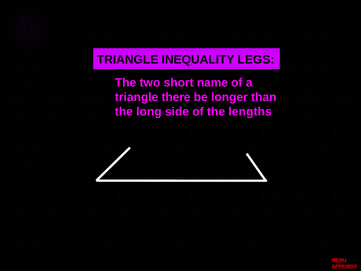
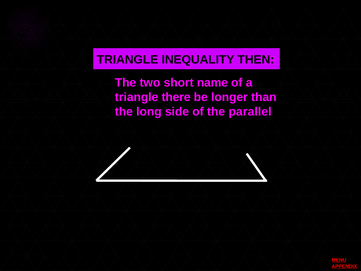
LEGS: LEGS -> THEN (256, 60)
lengths: lengths -> parallel (250, 112)
